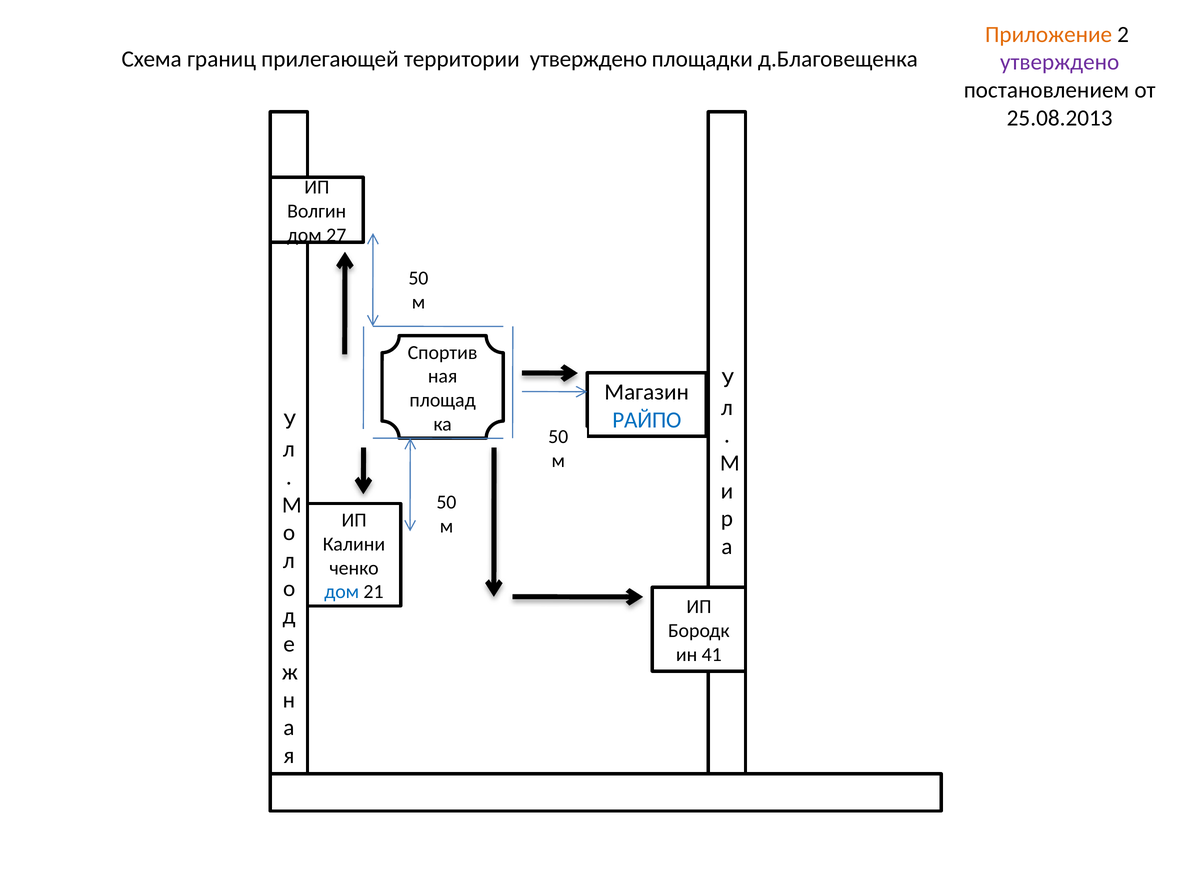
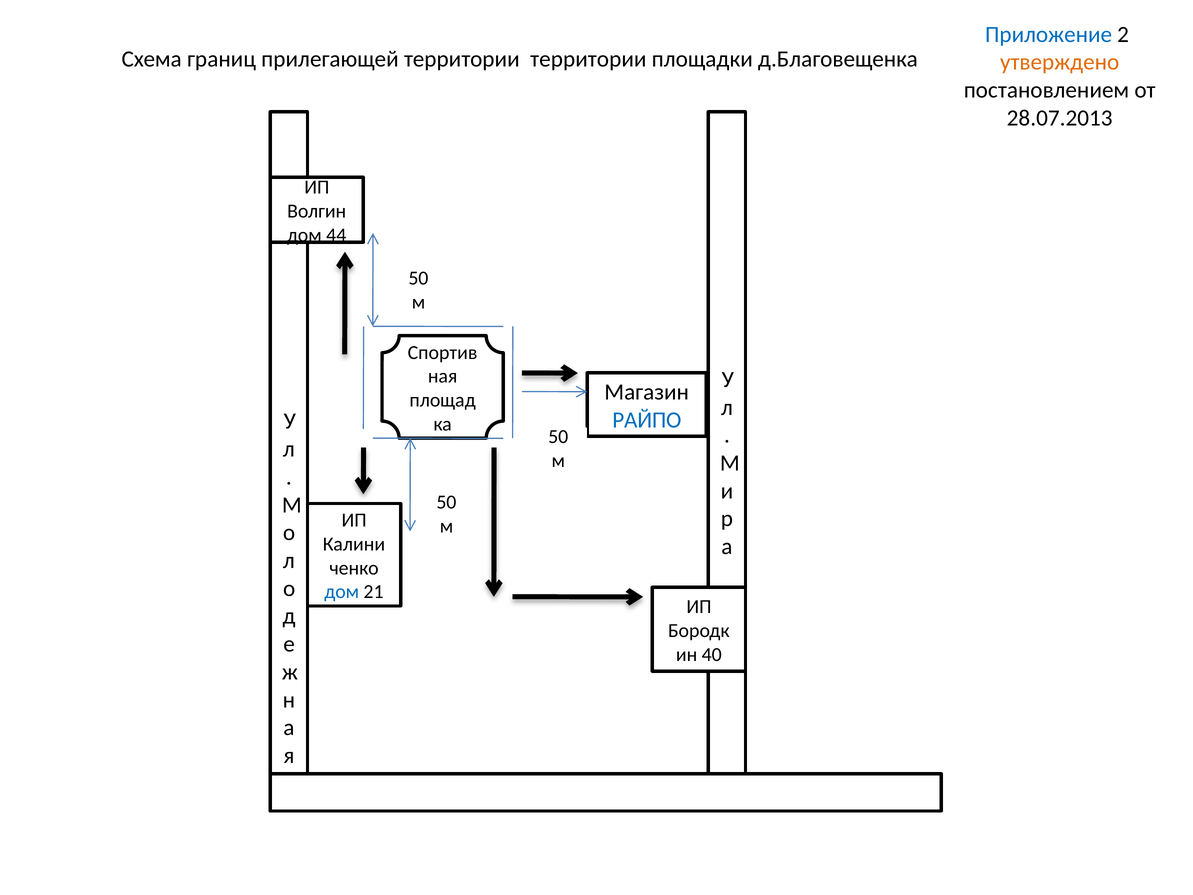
Приложение colour: orange -> blue (1049, 34)
территории утверждено: утверждено -> территории (588, 59)
утверждено colour: purple -> orange (1060, 62)
25.08.2013: 25.08.2013 -> 28.07.2013 (1060, 118)
27: 27 -> 44 (336, 235)
41: 41 -> 40 (712, 654)
